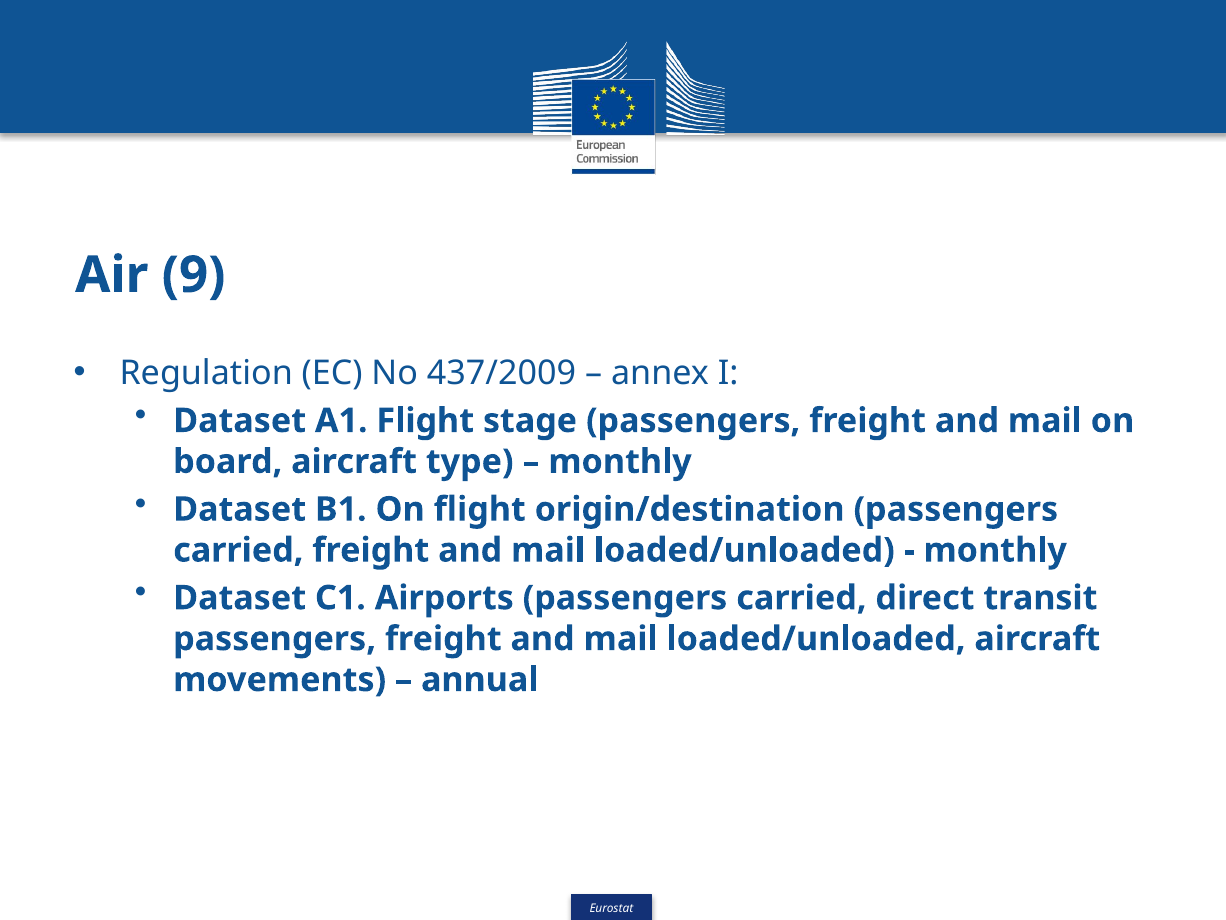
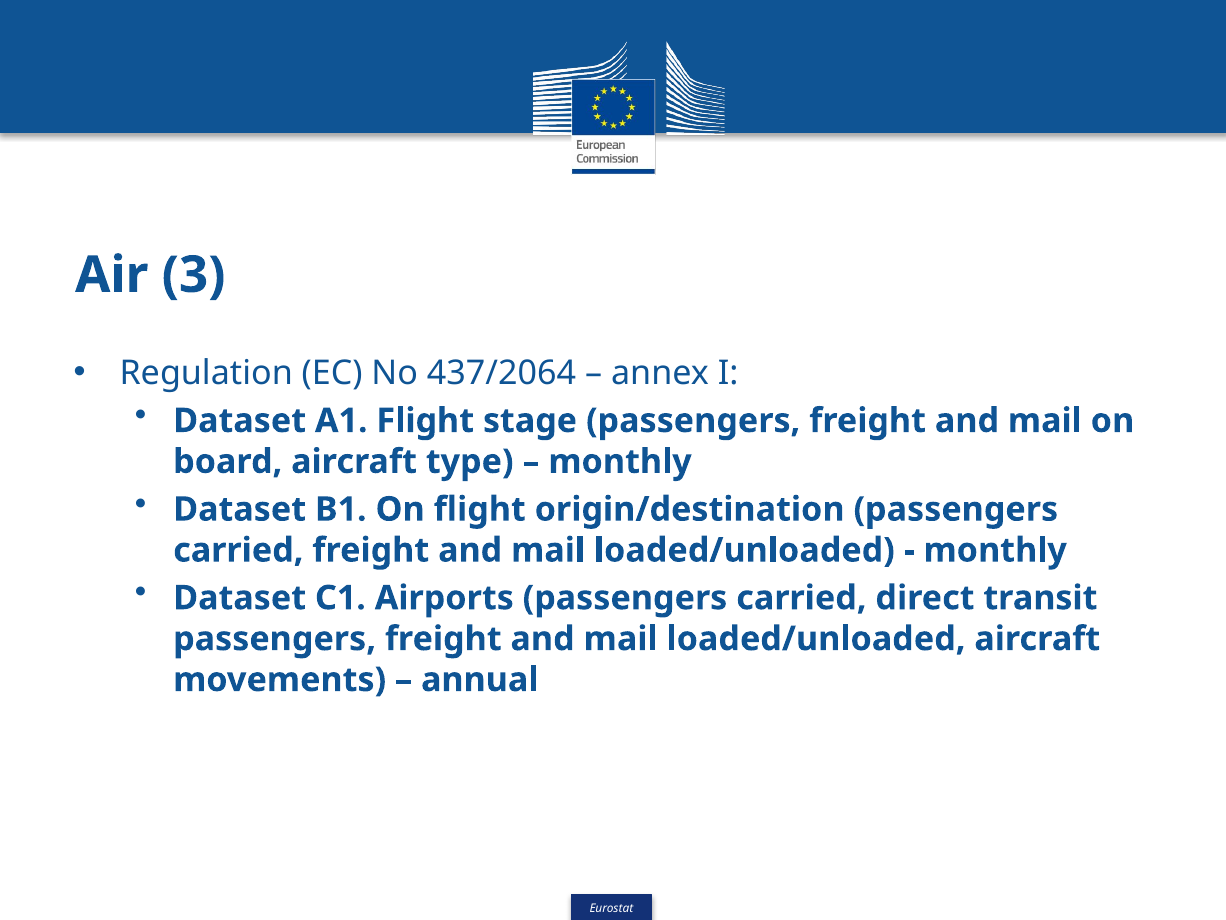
9: 9 -> 3 (194, 275)
437/2009: 437/2009 -> 437/2064 (502, 373)
